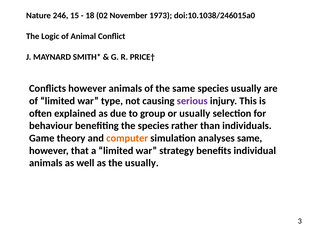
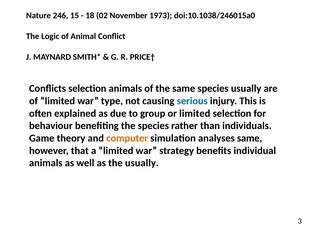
Conflicts however: however -> selection (87, 89)
serious colour: purple -> blue (192, 101)
or usually: usually -> limited (195, 113)
